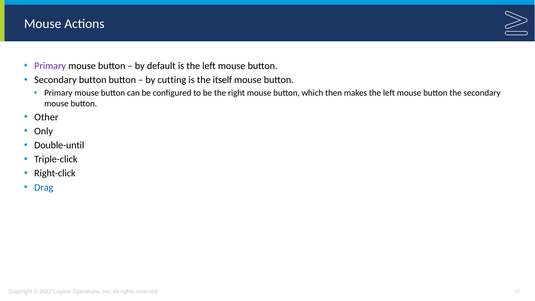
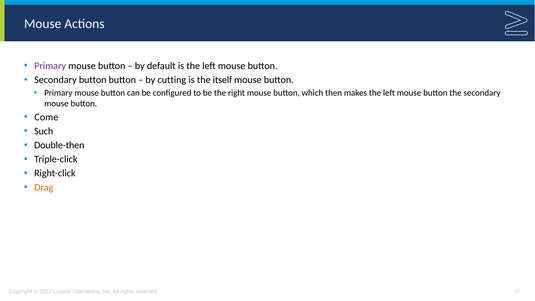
Other: Other -> Come (46, 117)
Only: Only -> Such (44, 131)
Double-until: Double-until -> Double-then (59, 145)
Drag colour: blue -> orange (44, 187)
